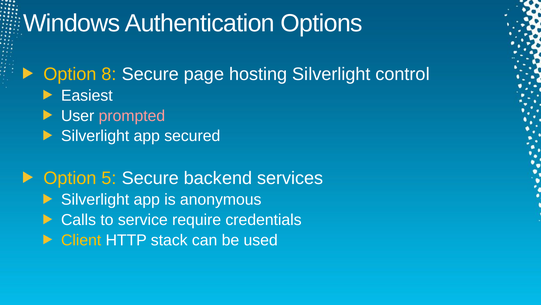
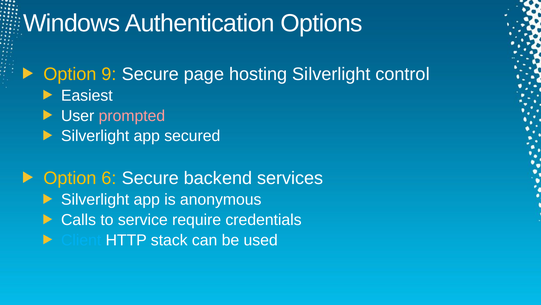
8: 8 -> 9 (109, 74)
5: 5 -> 6 (109, 178)
Client colour: yellow -> light blue (81, 240)
